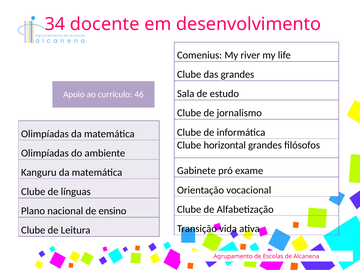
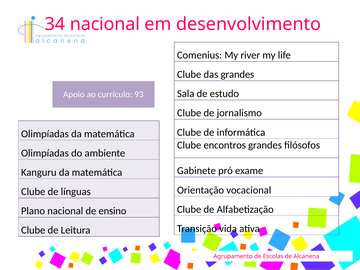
34 docente: docente -> nacional (105, 24)
46: 46 -> 93 (139, 94)
horizontal: horizontal -> encontros (225, 145)
